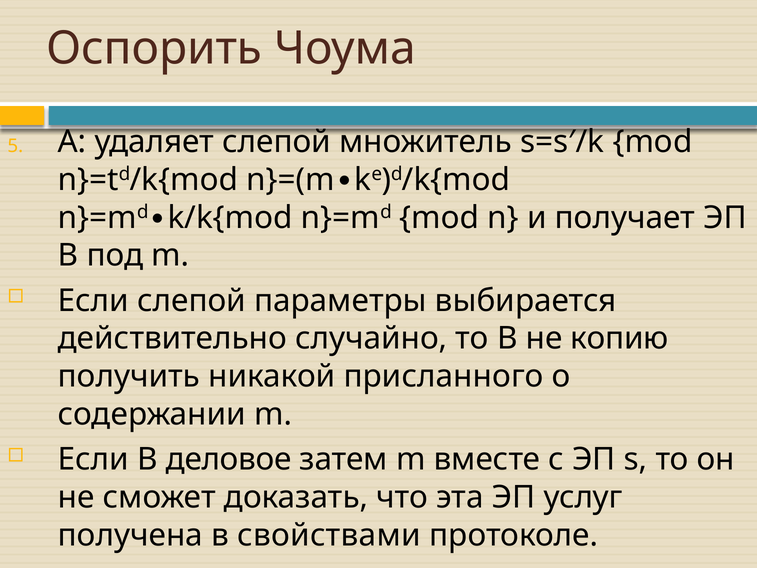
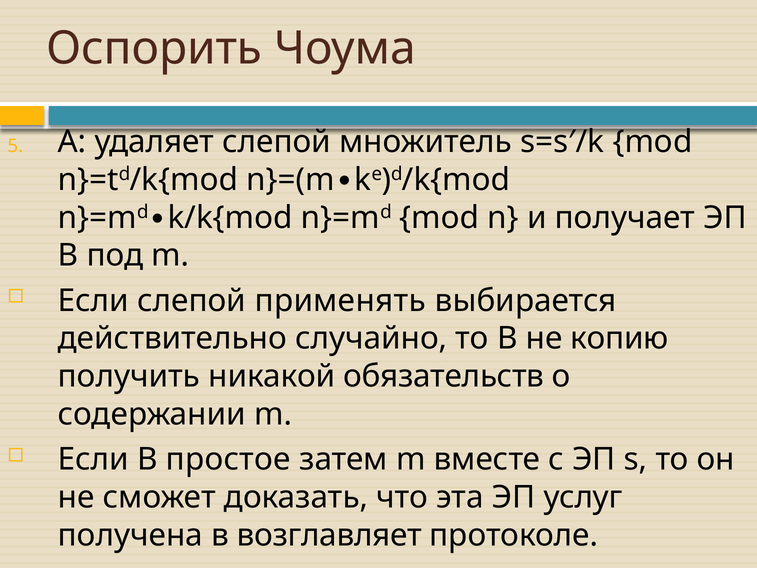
параметры: параметры -> применять (340, 301)
присланного: присланного -> обязательств (444, 376)
деловое: деловое -> простое (228, 459)
свойствами: свойствами -> возглавляет (329, 535)
